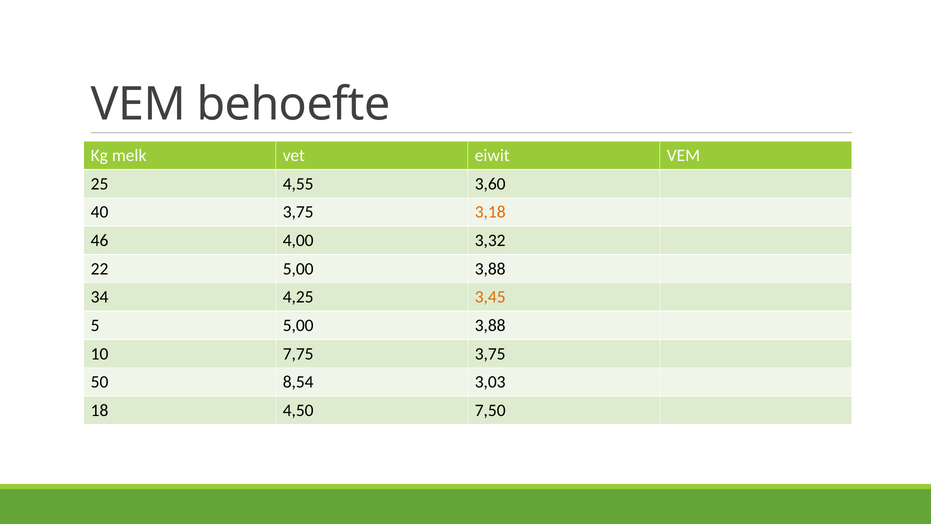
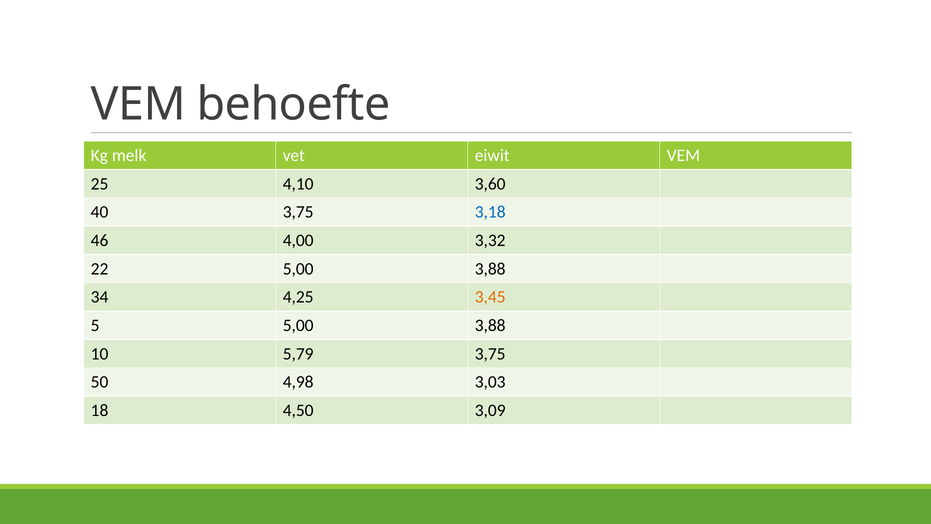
4,55: 4,55 -> 4,10 (298, 184)
3,18 colour: orange -> blue (490, 212)
7,75: 7,75 -> 5,79 (298, 354)
8,54: 8,54 -> 4,98 (298, 382)
7,50: 7,50 -> 3,09 (490, 410)
